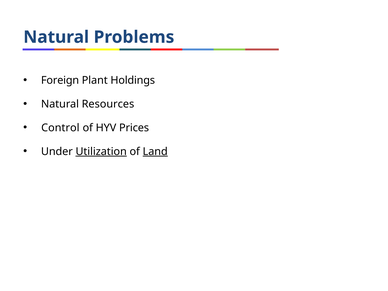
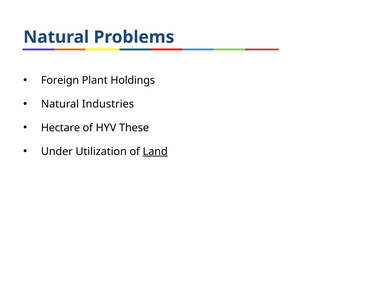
Resources: Resources -> Industries (108, 104)
Control: Control -> Hectare (60, 128)
Prices: Prices -> These (134, 128)
Utilization underline: present -> none (101, 152)
